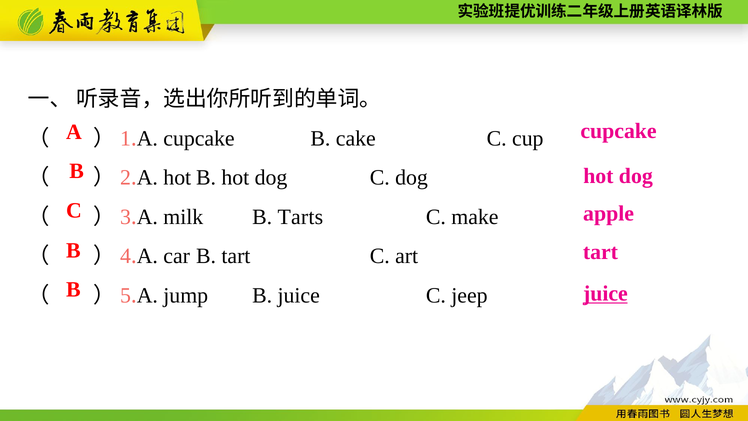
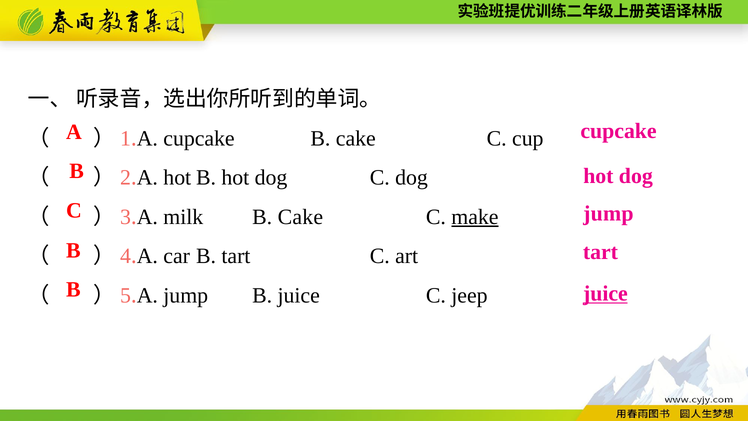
apple: apple -> jump (608, 213)
milk B Tarts: Tarts -> Cake (300, 217)
make underline: none -> present (475, 217)
